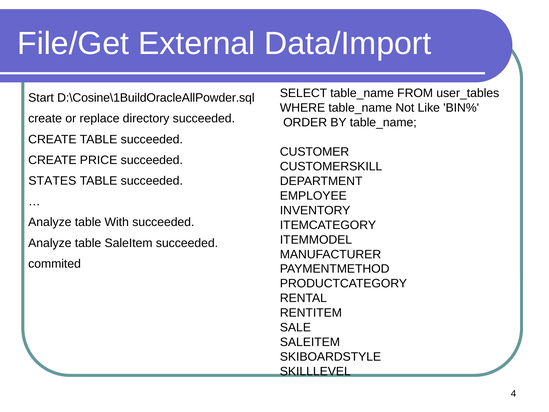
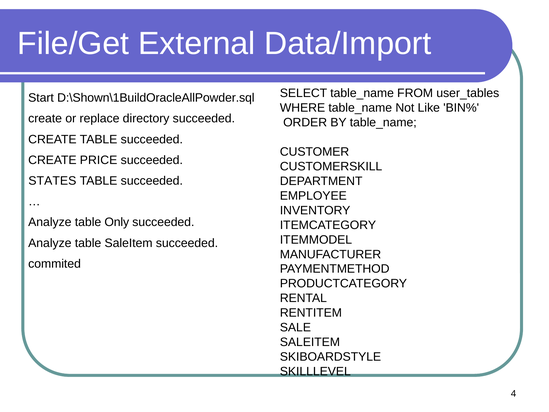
D:\Cosine\1BuildOracleAllPowder.sql: D:\Cosine\1BuildOracleAllPowder.sql -> D:\Shown\1BuildOracleAllPowder.sql (156, 98)
With: With -> Only (117, 222)
